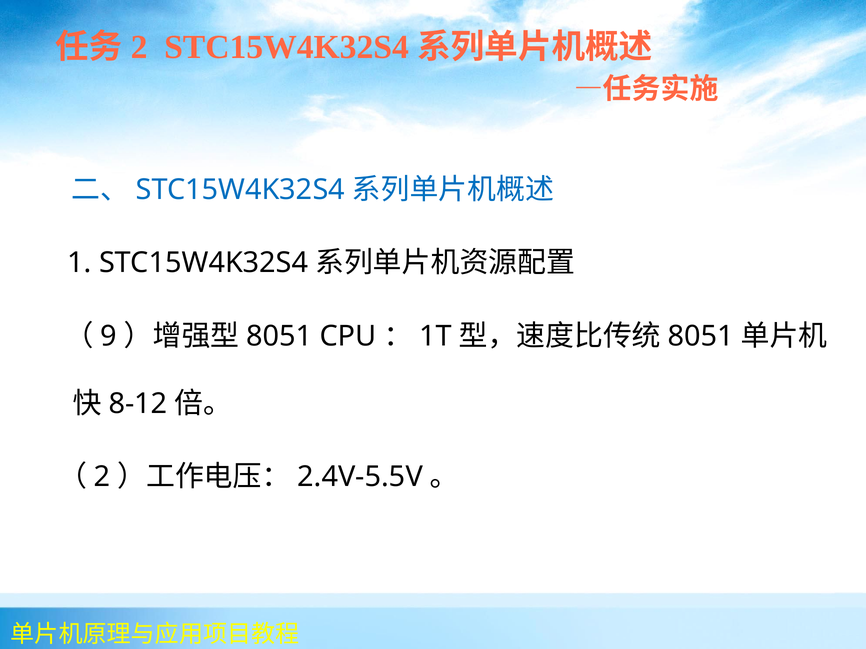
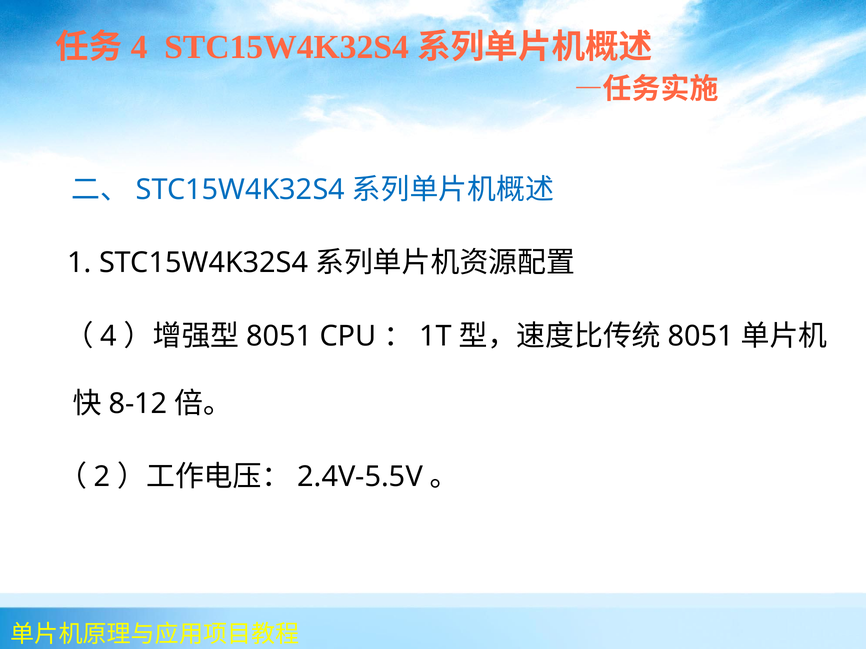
2: 2 -> 4 (139, 47)
9: 9 -> 4 (109, 336)
